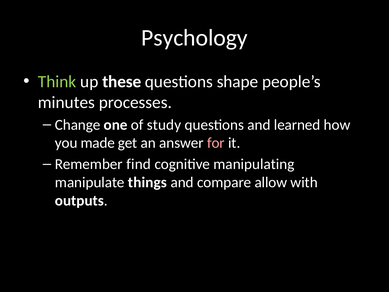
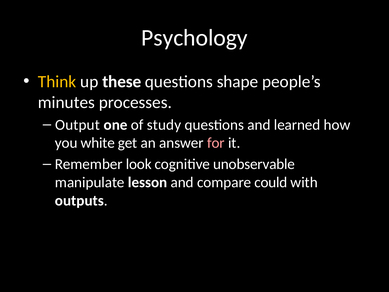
Think colour: light green -> yellow (57, 82)
Change: Change -> Output (78, 125)
made: made -> white (98, 143)
find: find -> look (139, 164)
manipulating: manipulating -> unobservable (254, 164)
things: things -> lesson (148, 182)
allow: allow -> could (271, 182)
